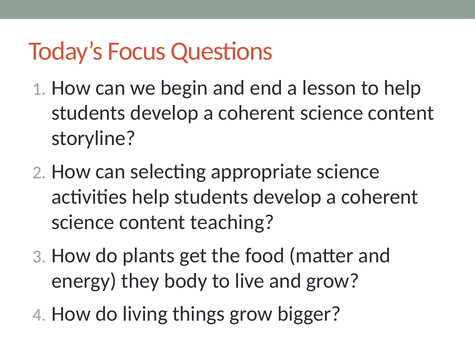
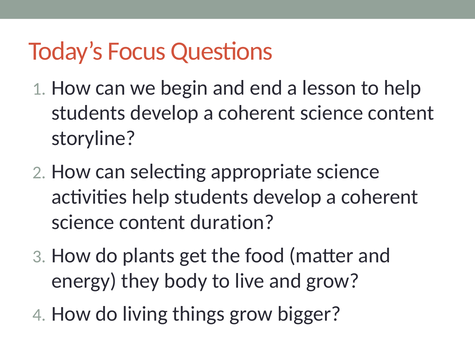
teaching: teaching -> duration (232, 222)
